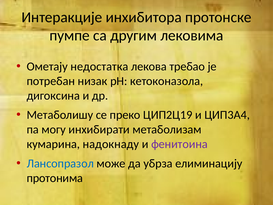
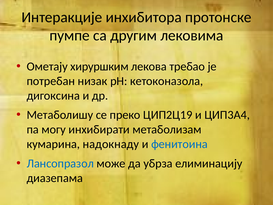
недостатка: недостатка -> хируршким (99, 66)
фенитоина colour: purple -> blue (179, 144)
протонима: протонима -> диазепама (55, 178)
